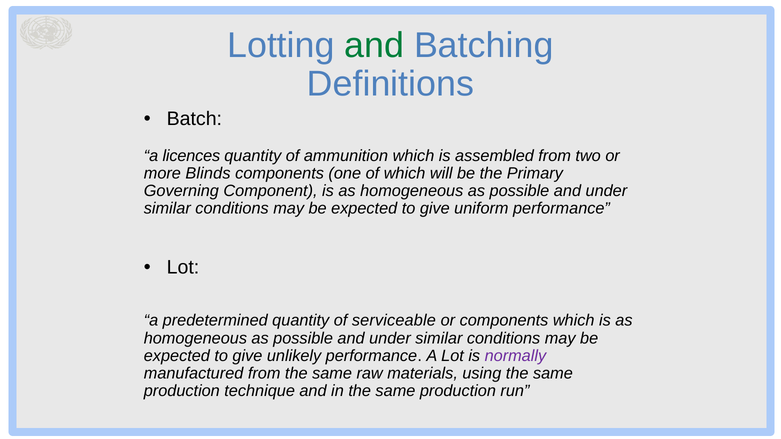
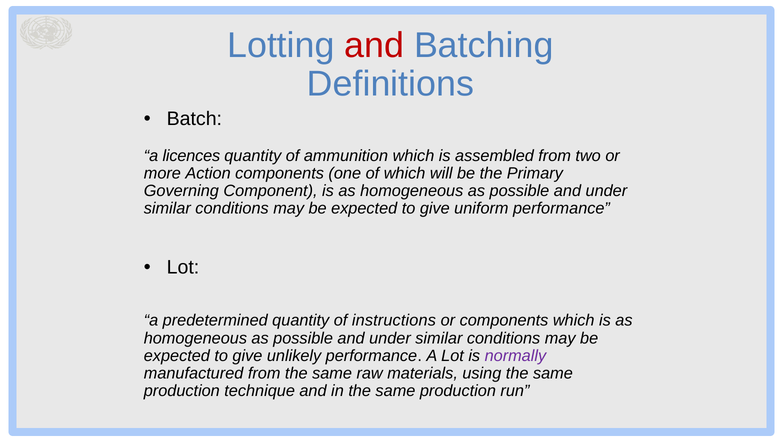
and colour: green -> red (374, 45)
Blinds: Blinds -> Action (208, 173)
serviceable: serviceable -> instructions (394, 321)
